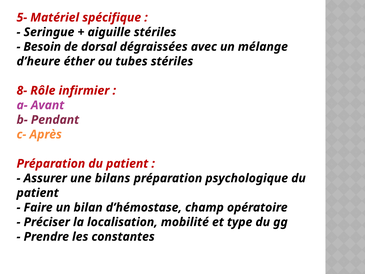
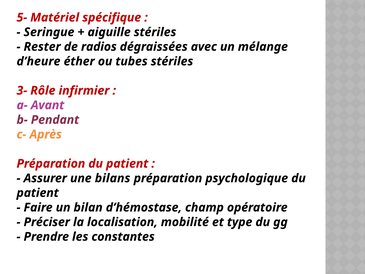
Besoin: Besoin -> Rester (42, 47)
dorsal: dorsal -> radios (99, 47)
8-: 8- -> 3- (22, 90)
